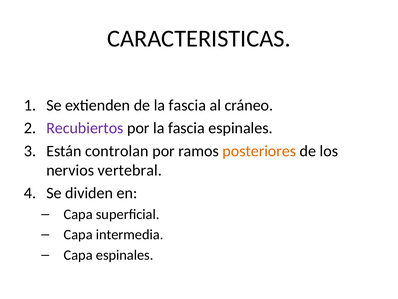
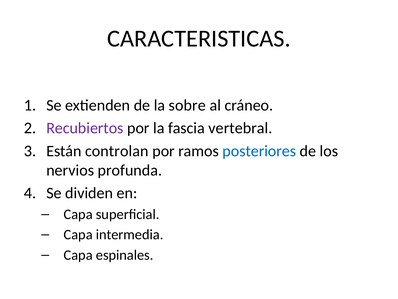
de la fascia: fascia -> sobre (187, 105)
fascia espinales: espinales -> vertebral (240, 128)
posteriores colour: orange -> blue (259, 151)
vertebral: vertebral -> profunda (130, 170)
